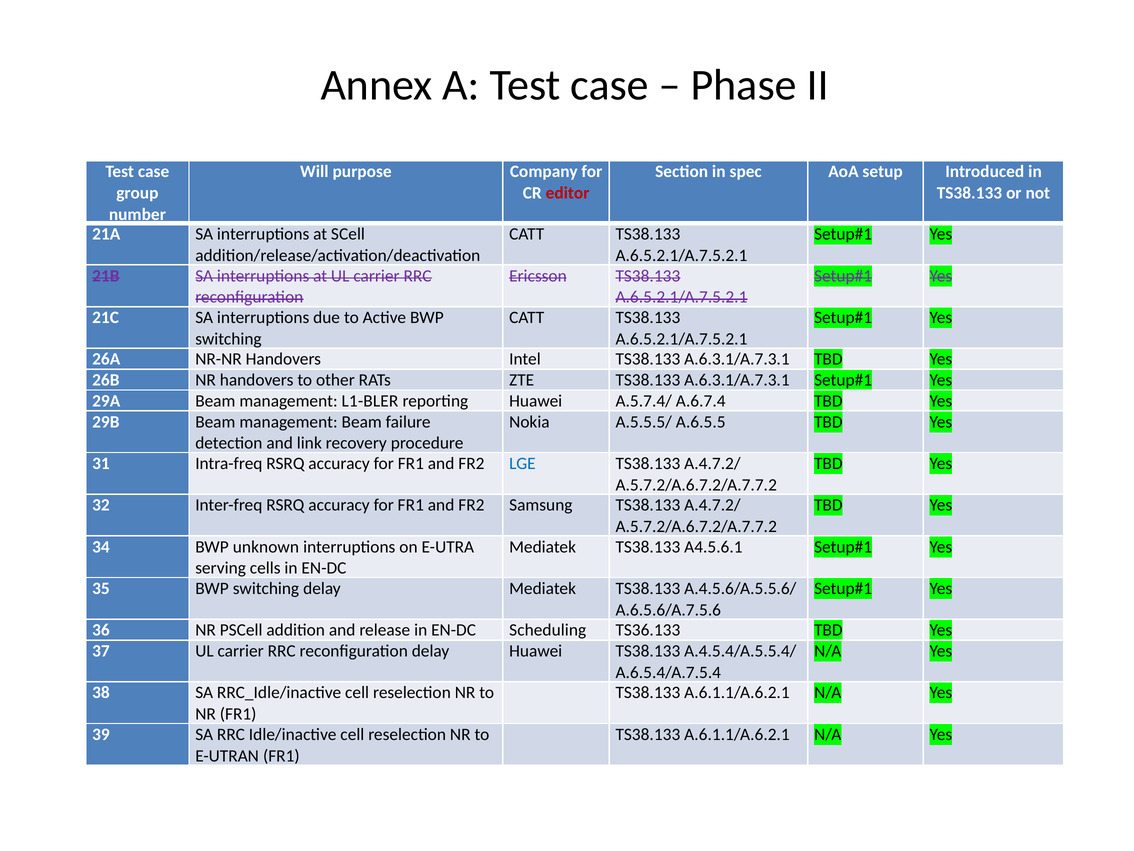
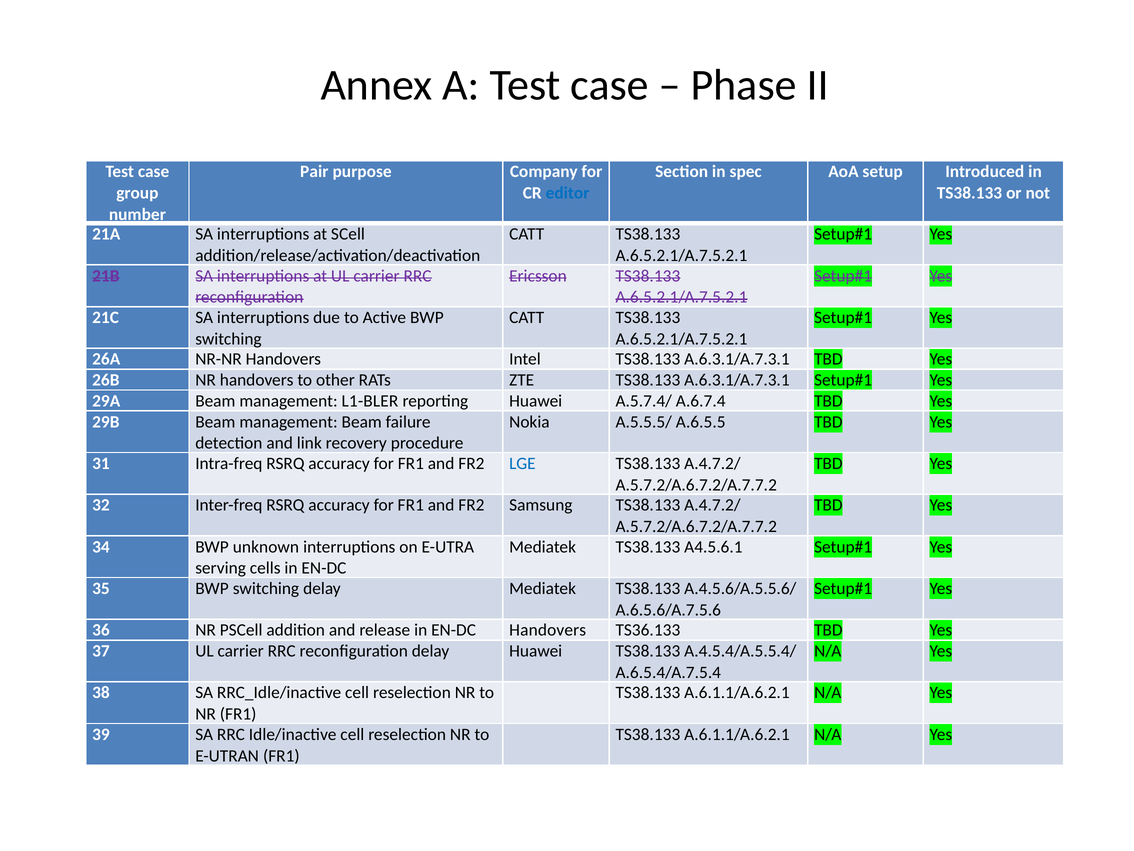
Will: Will -> Pair (314, 172)
editor colour: red -> blue (568, 193)
EN-DC Scheduling: Scheduling -> Handovers (548, 630)
